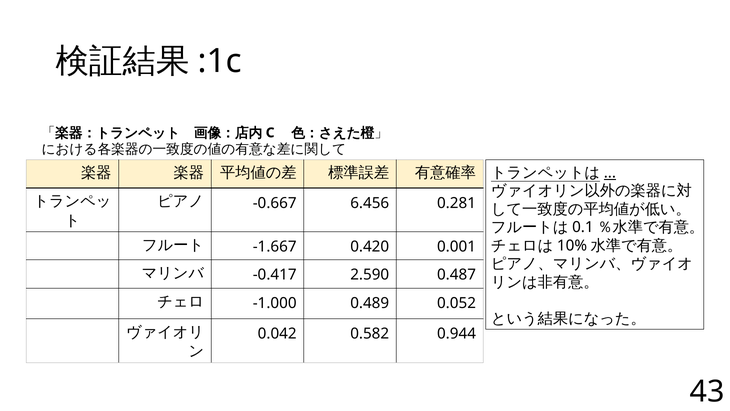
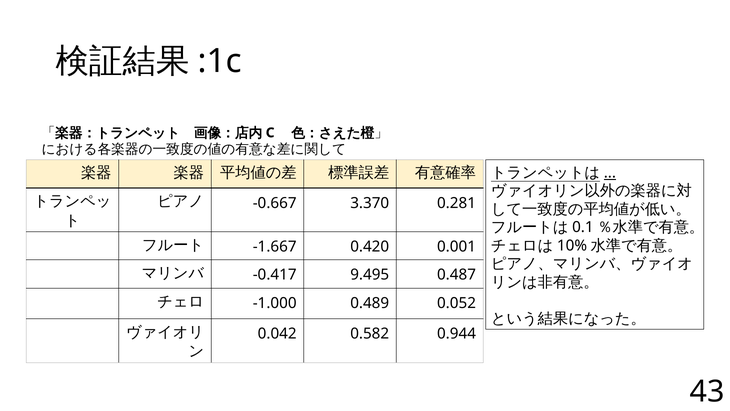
6.456: 6.456 -> 3.370 (370, 203)
2.590: 2.590 -> 9.495 (370, 275)
